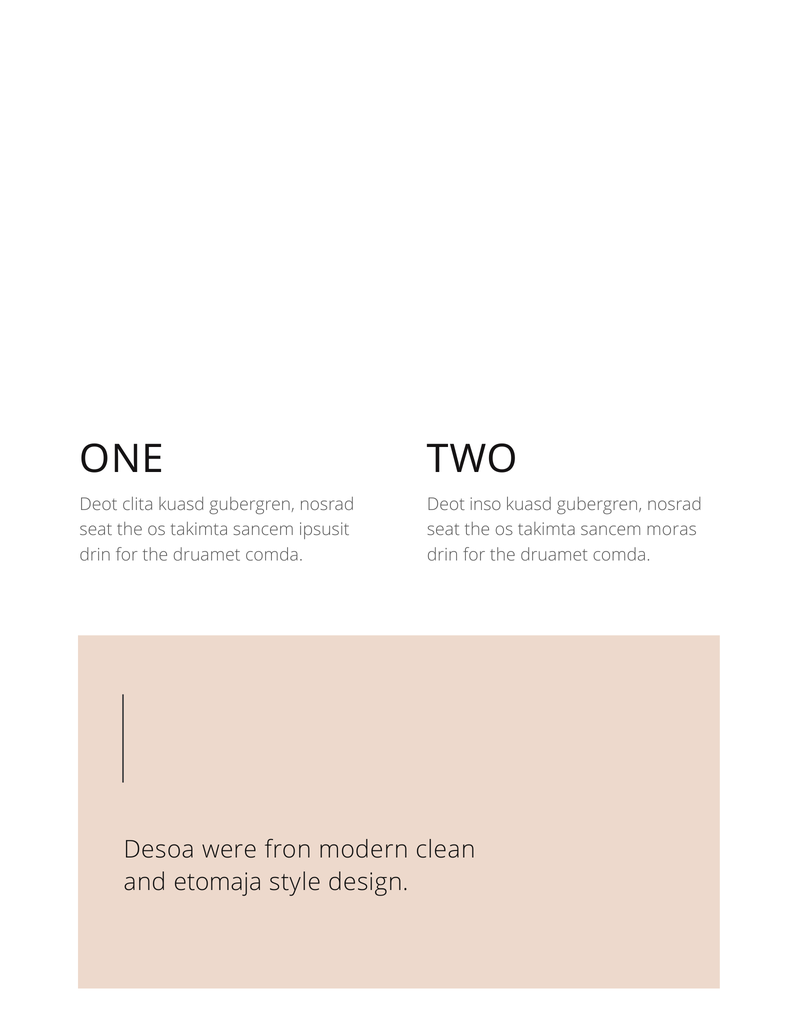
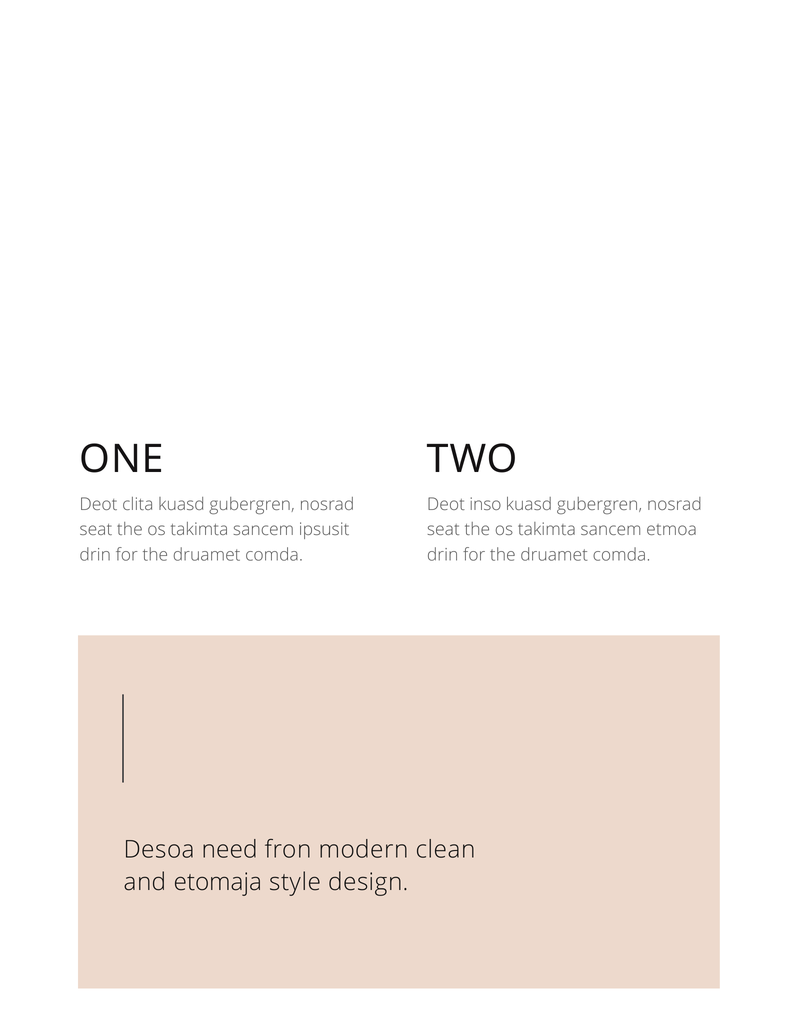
moras: moras -> etmoa (672, 530)
were: were -> need (230, 850)
